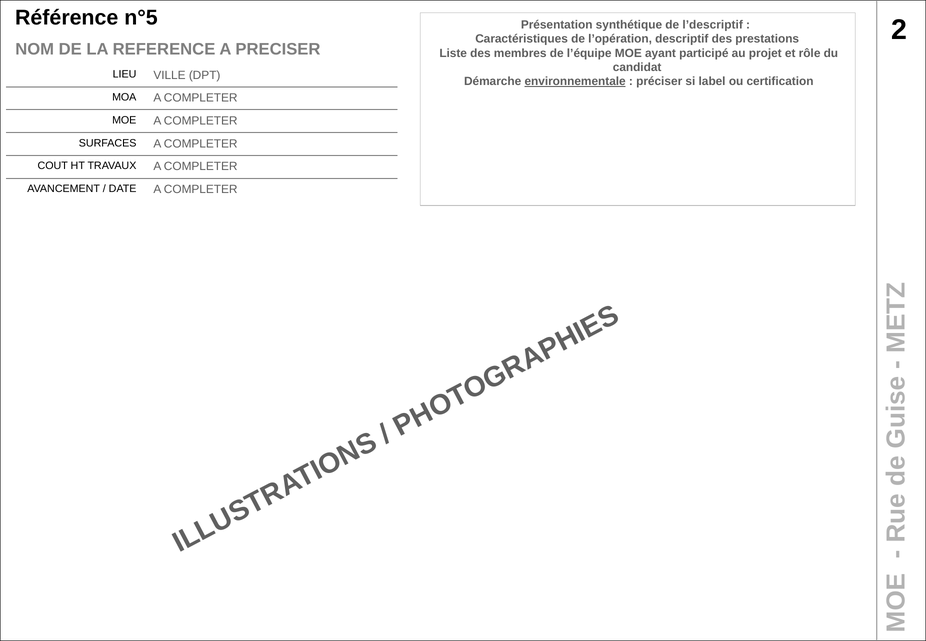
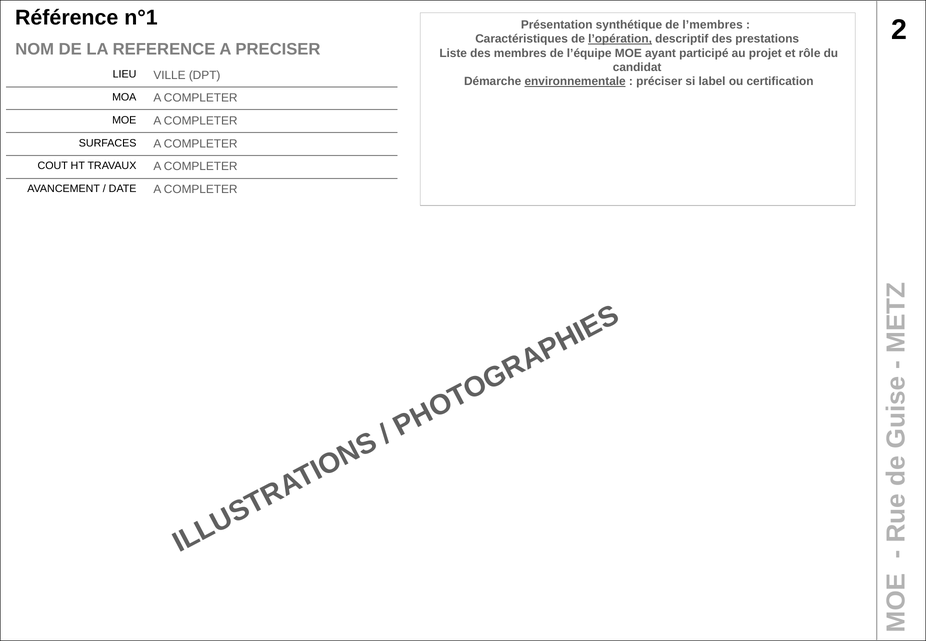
n°5: n°5 -> n°1 (141, 18)
l’descriptif: l’descriptif -> l’membres (713, 25)
l’opération underline: none -> present (620, 39)
